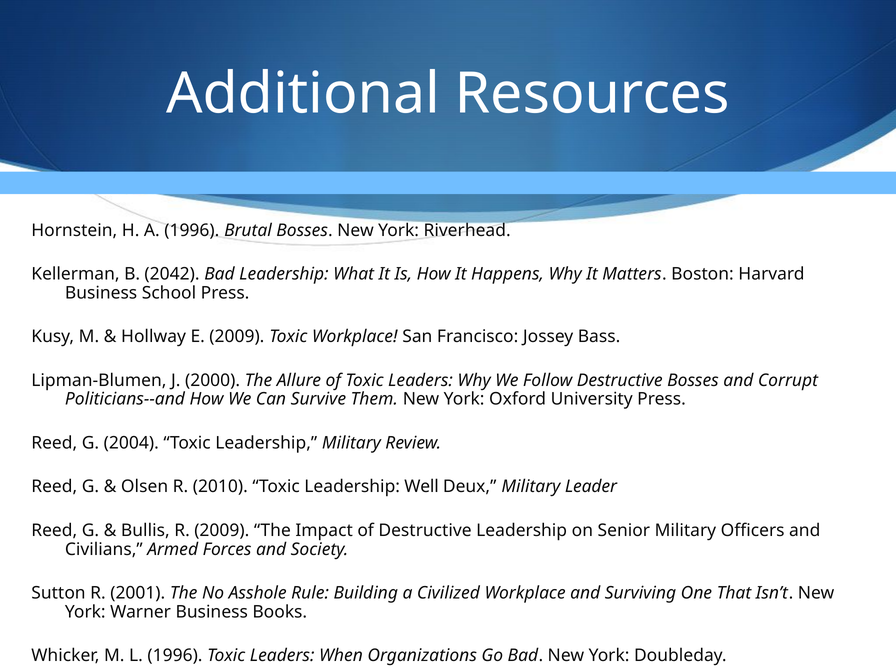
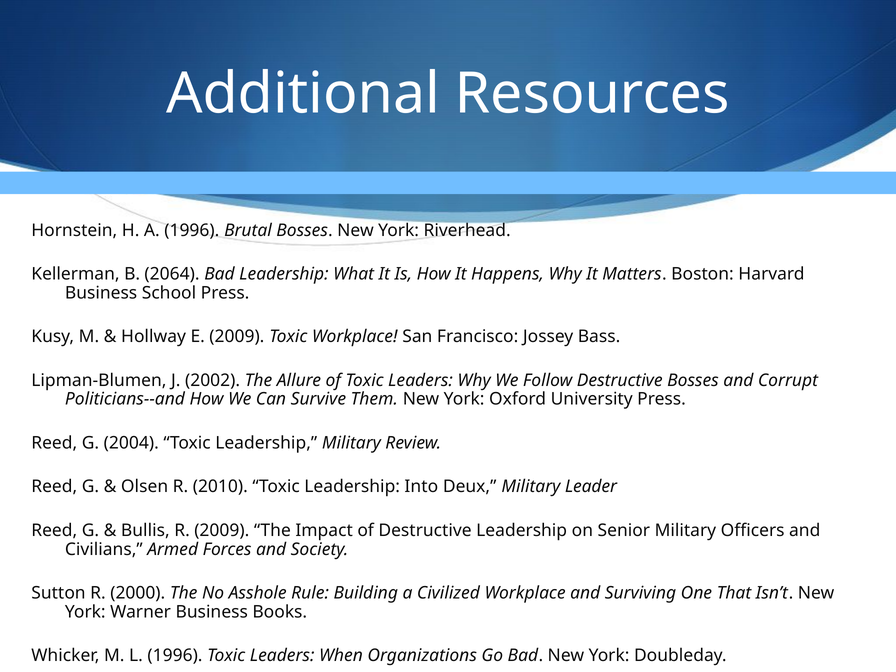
2042: 2042 -> 2064 (172, 274)
2000: 2000 -> 2002 (213, 380)
Well: Well -> Into (421, 487)
2001: 2001 -> 2000 (138, 593)
